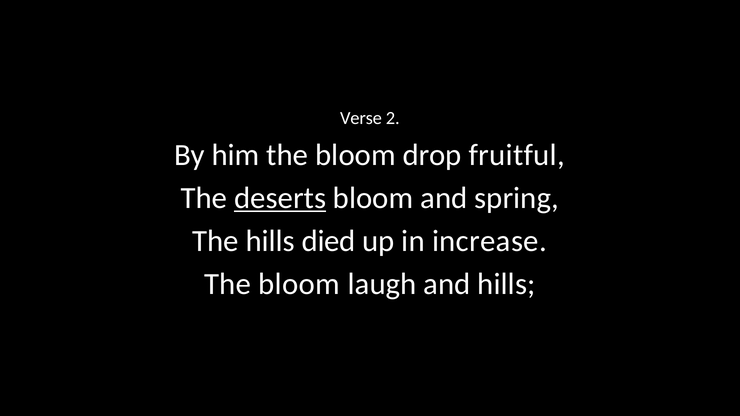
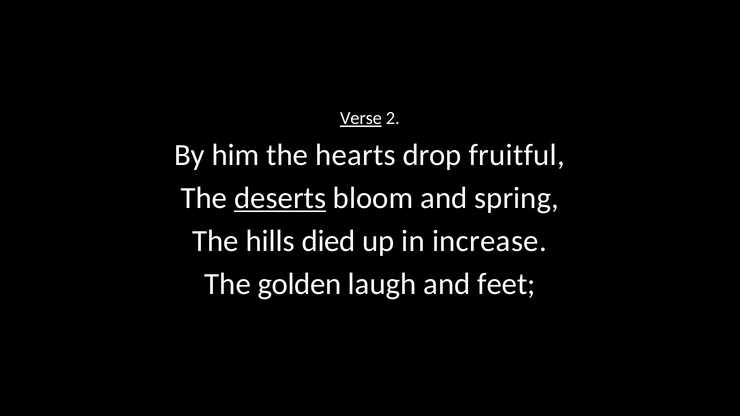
Verse underline: none -> present (361, 118)
him the bloom: bloom -> hearts (355, 155)
bloom: bloom -> golden (299, 284)
and hills: hills -> feet (507, 284)
